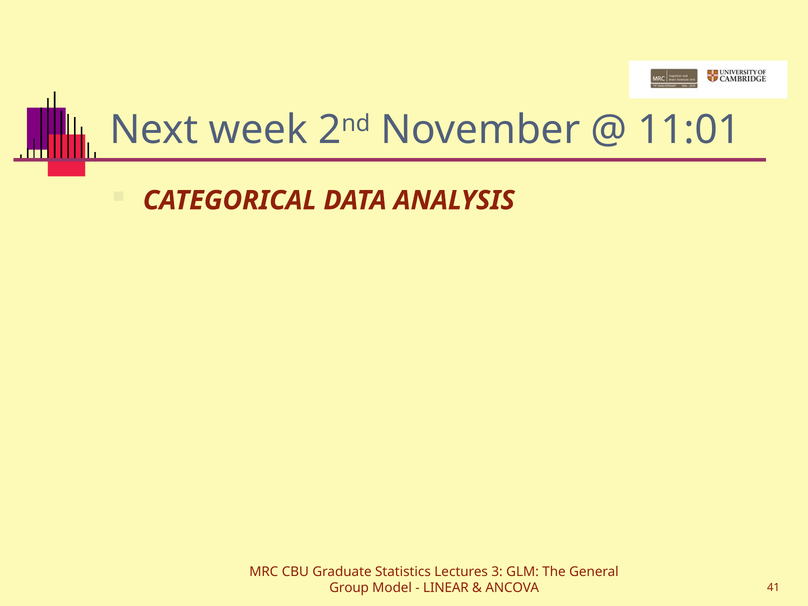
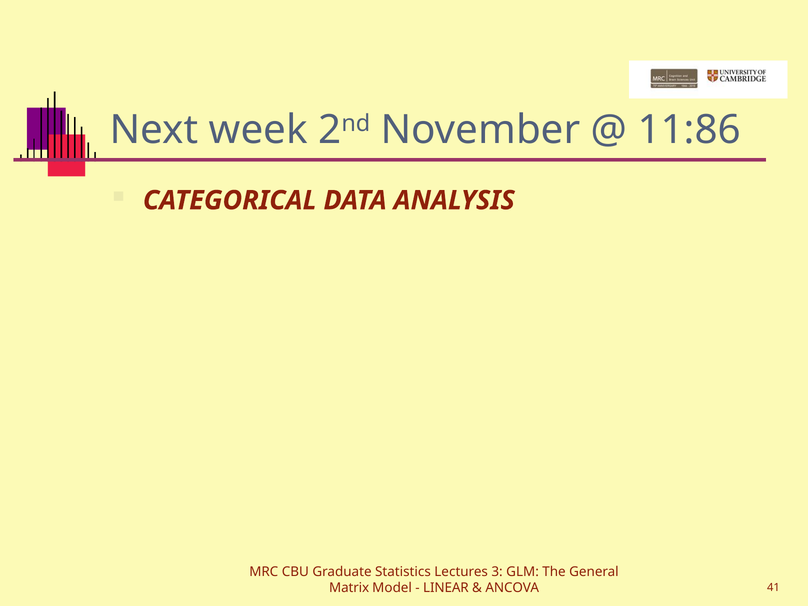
11:01: 11:01 -> 11:86 (689, 130)
Group: Group -> Matrix (349, 588)
